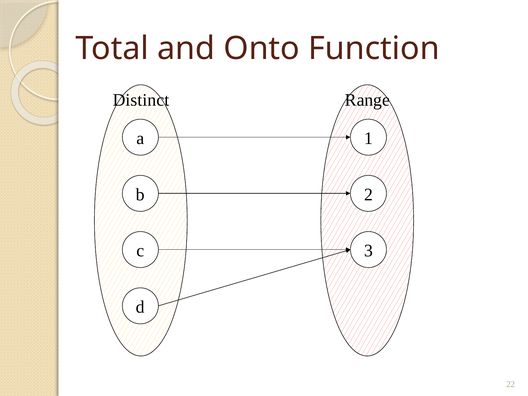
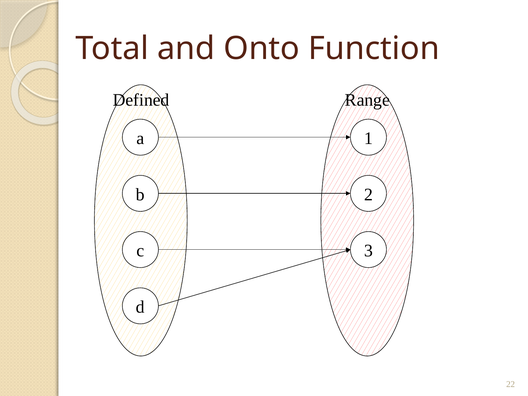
Distinct: Distinct -> Defined (141, 100)
